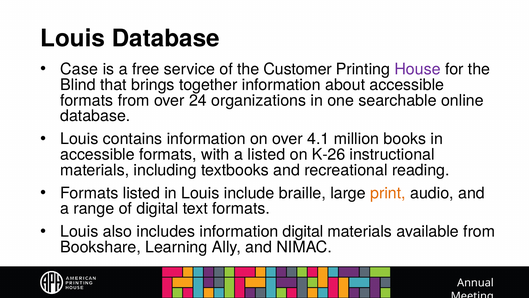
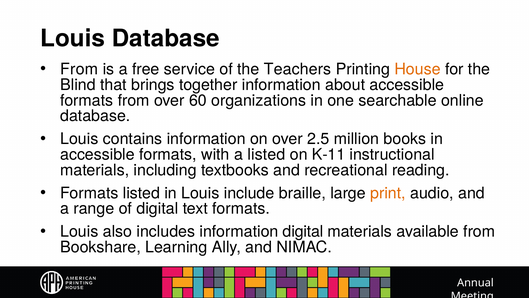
Case: Case -> From (79, 69)
Customer: Customer -> Teachers (298, 69)
House colour: purple -> orange (418, 69)
24: 24 -> 60 (198, 100)
4.1: 4.1 -> 2.5 (318, 139)
K-26: K-26 -> K-11 (329, 154)
